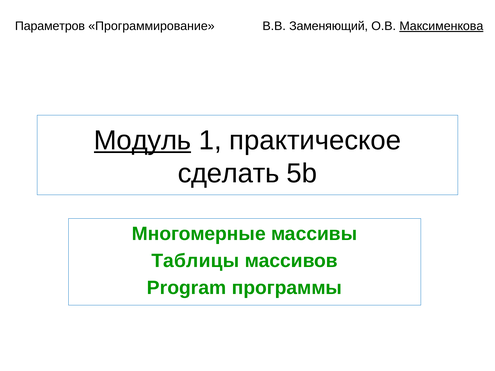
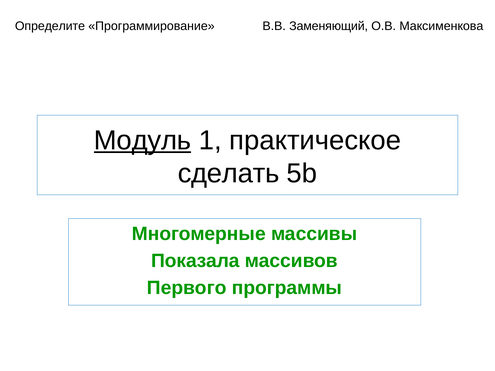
Параметров: Параметров -> Определите (50, 26)
Максименкова underline: present -> none (441, 26)
Таблицы: Таблицы -> Показала (195, 261)
Program: Program -> Первого (187, 288)
